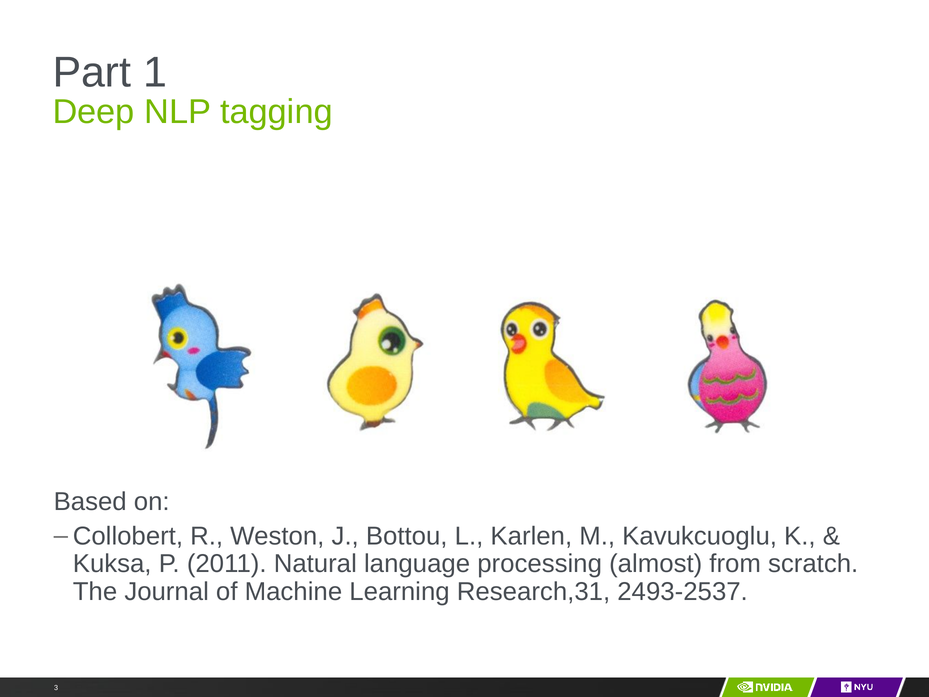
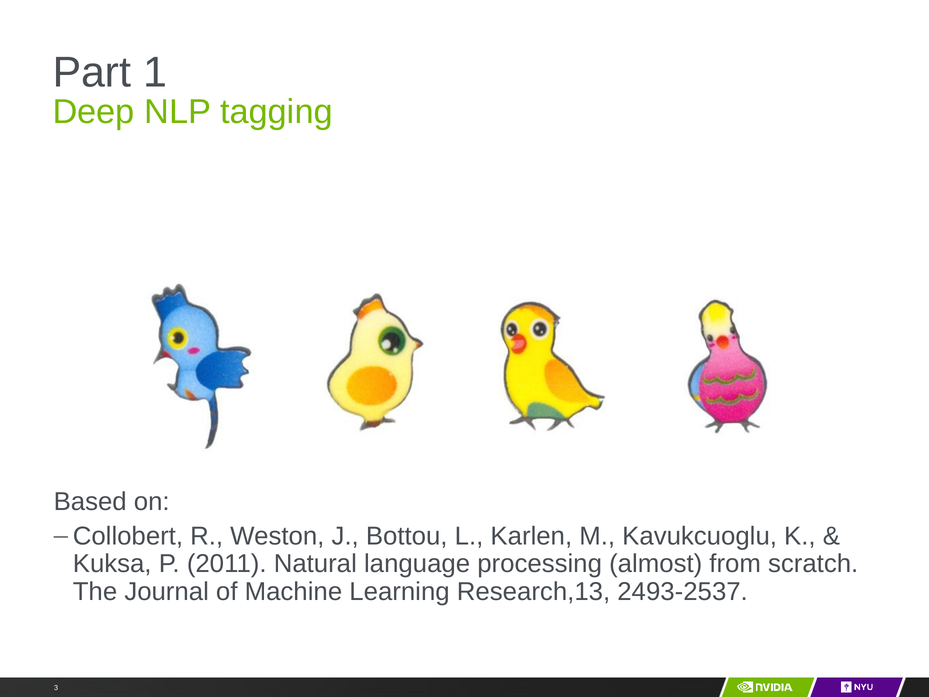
Research,31: Research,31 -> Research,13 (534, 592)
